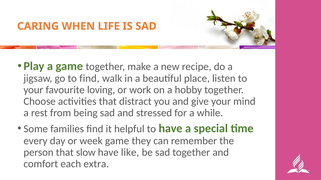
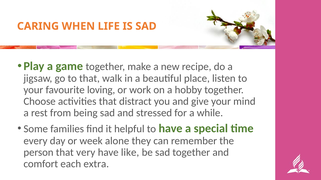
to find: find -> that (89, 79)
week game: game -> alone (117, 141)
slow: slow -> very (86, 153)
